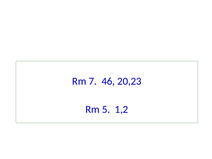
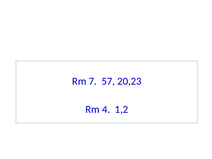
46: 46 -> 57 (108, 81)
5: 5 -> 4 (106, 109)
